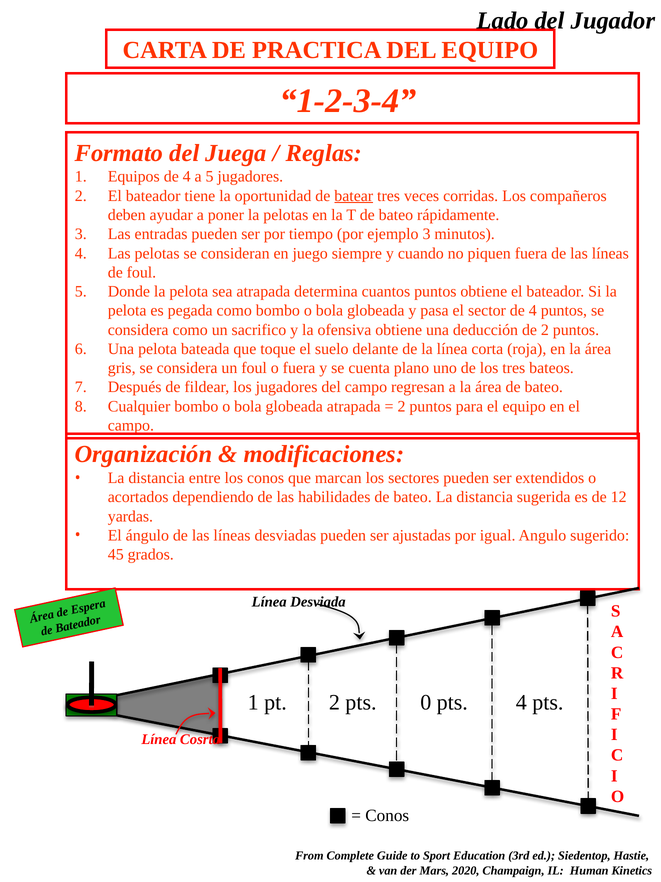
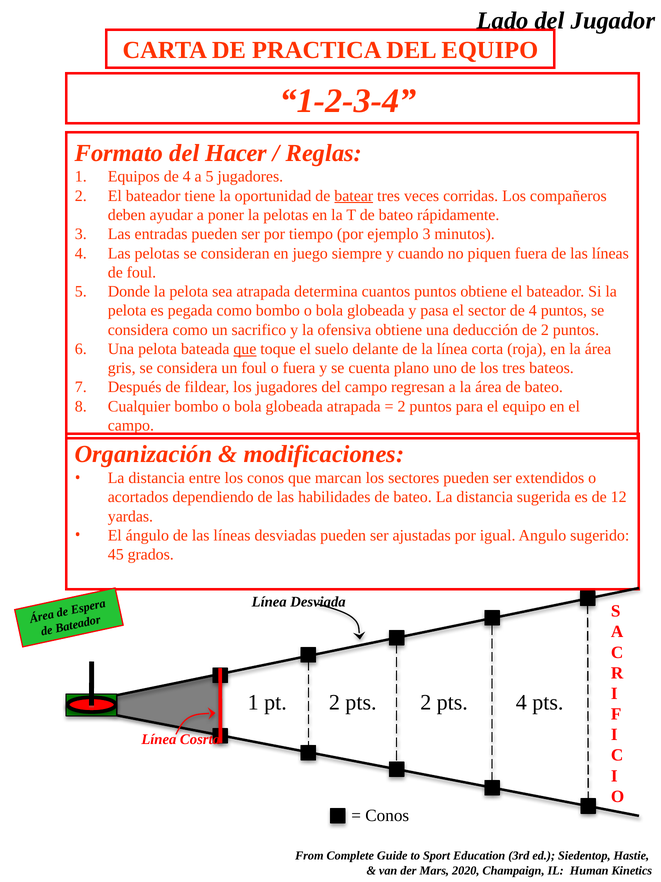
Juega: Juega -> Hacer (236, 153)
que underline: none -> present (245, 349)
2 pts 0: 0 -> 2 (426, 702)
